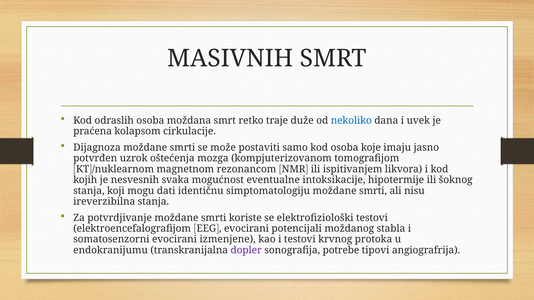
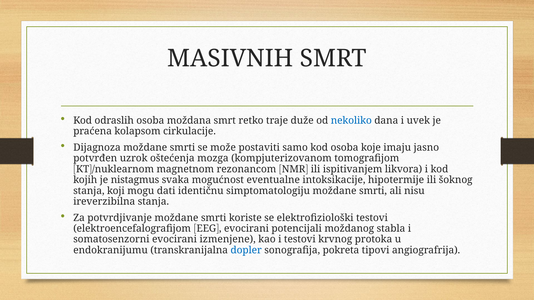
nesvesnih: nesvesnih -> nistagmus (135, 180)
dopler colour: purple -> blue (246, 250)
potrebe: potrebe -> pokreta (341, 250)
